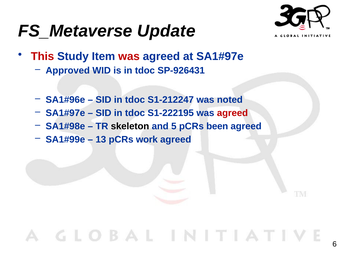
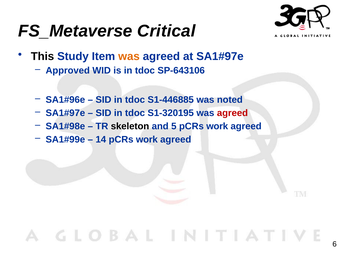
Update: Update -> Critical (166, 31)
This colour: red -> black (42, 56)
was colour: red -> orange (129, 56)
SP-926431: SP-926431 -> SP-643106 (181, 71)
S1-212247: S1-212247 -> S1-446885 (171, 100)
S1-222195: S1-222195 -> S1-320195 (171, 113)
5 pCRs been: been -> work (217, 126)
13: 13 -> 14 (101, 139)
